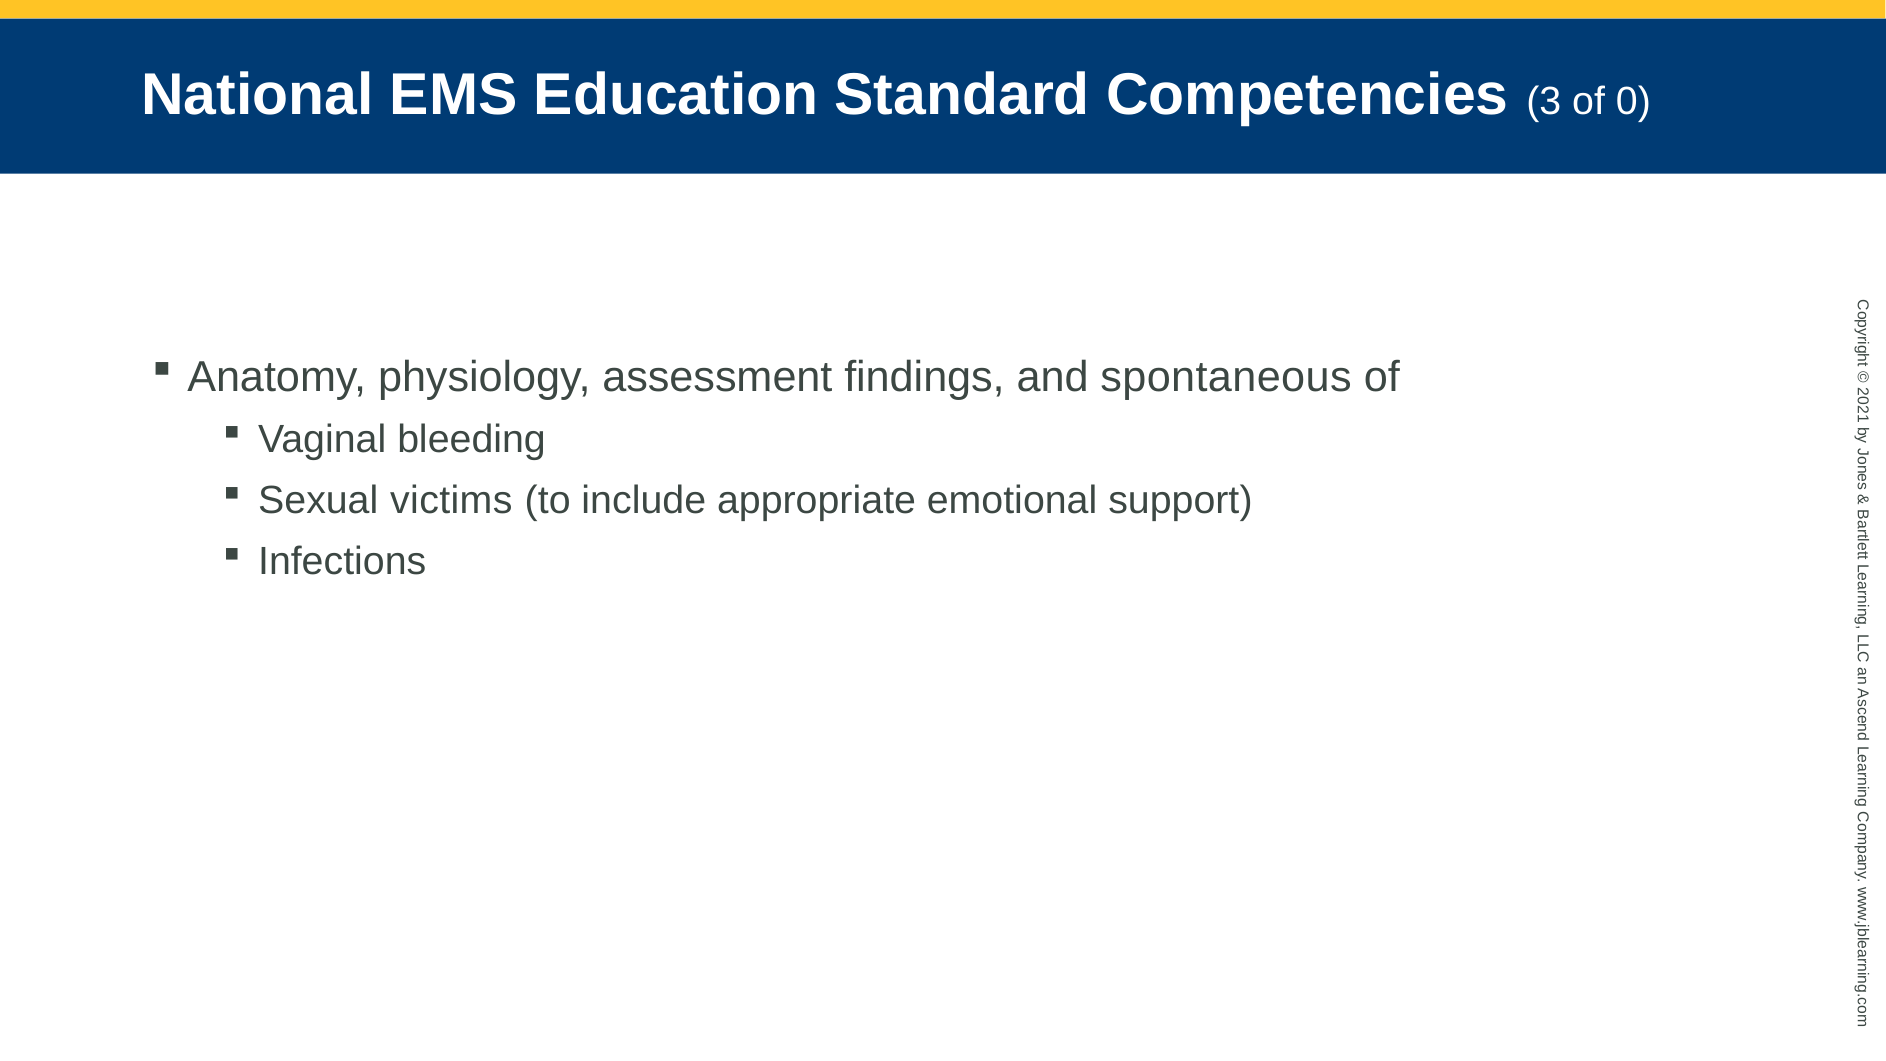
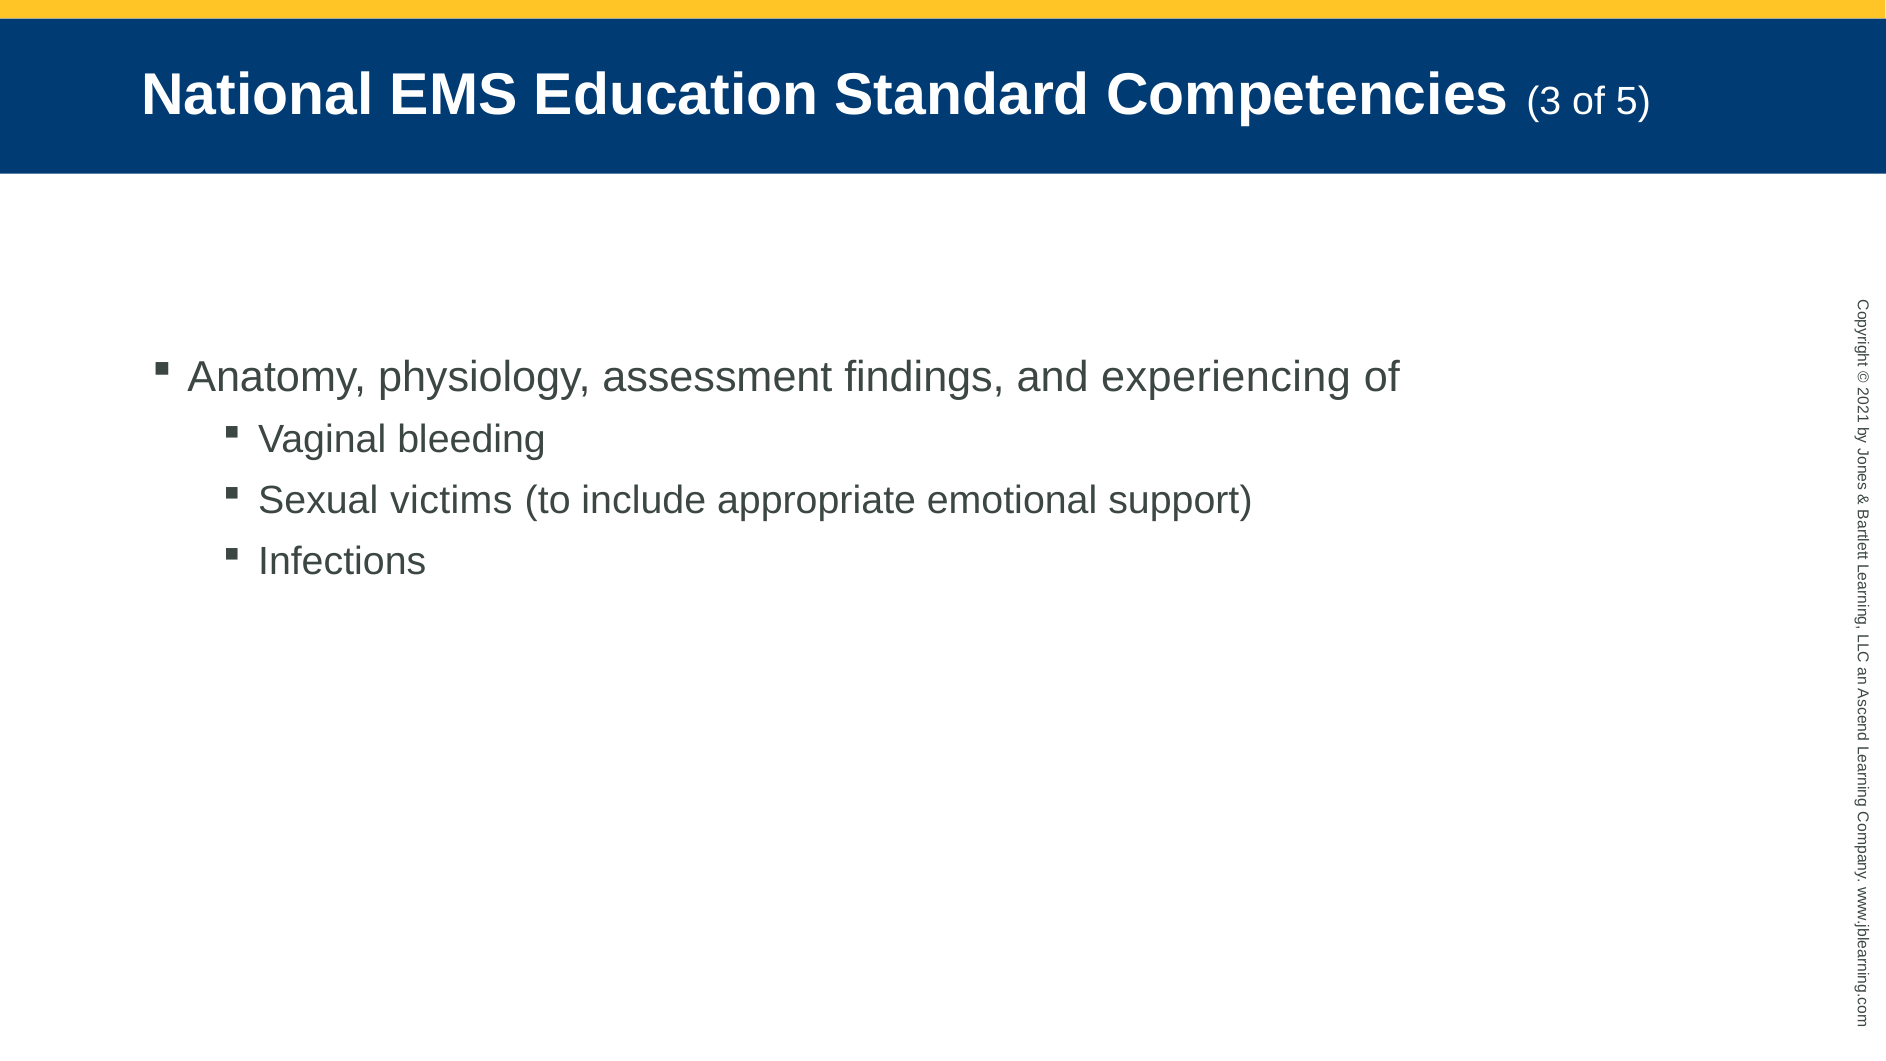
of 0: 0 -> 5 (1633, 101)
spontaneous: spontaneous -> experiencing (1226, 377)
